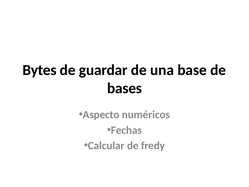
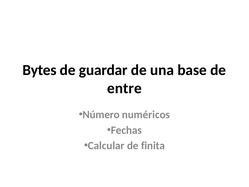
bases: bases -> entre (124, 88)
Aspecto: Aspecto -> Número (101, 114)
fredy: fredy -> finita (153, 145)
